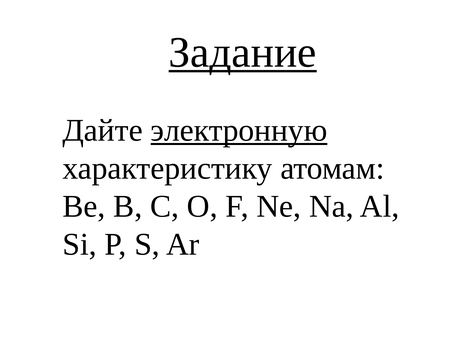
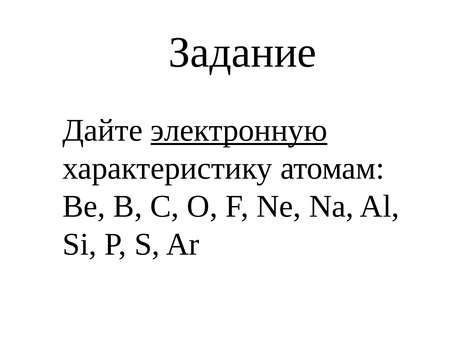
Задание underline: present -> none (243, 52)
